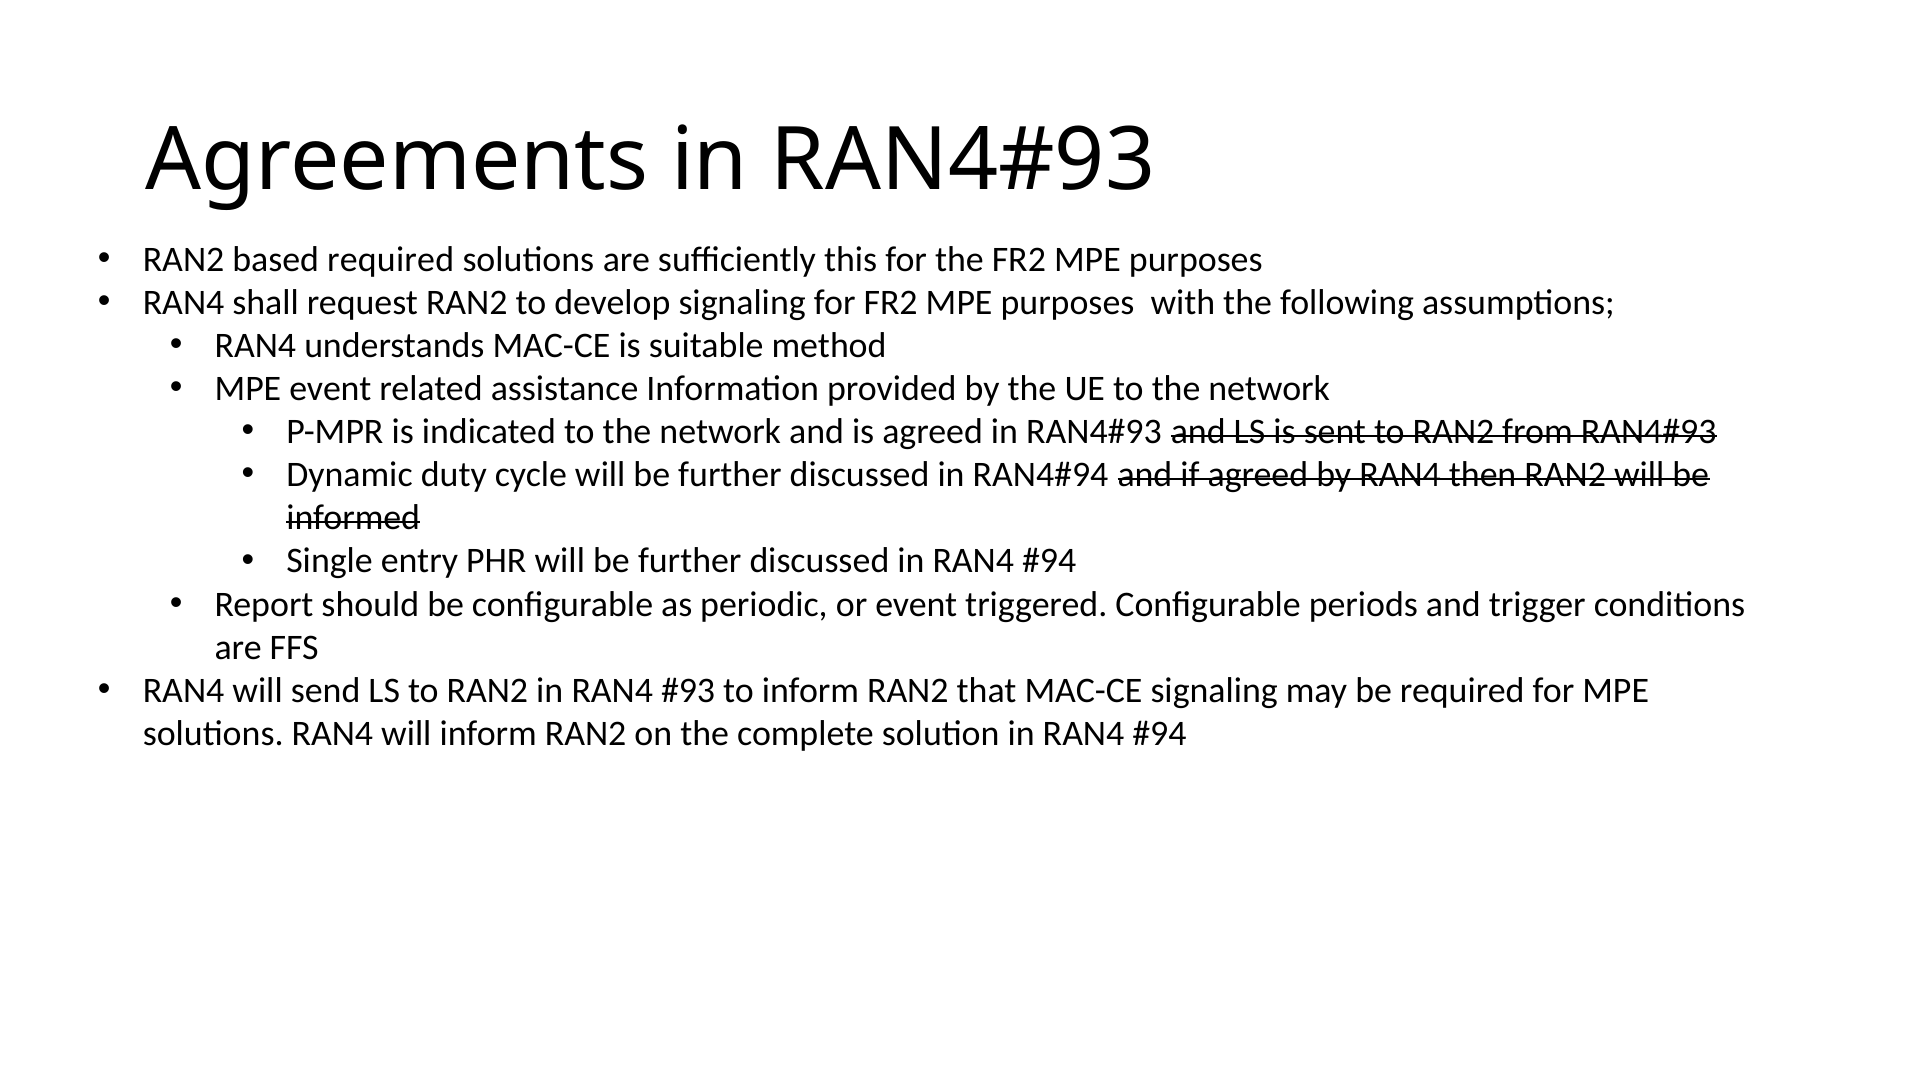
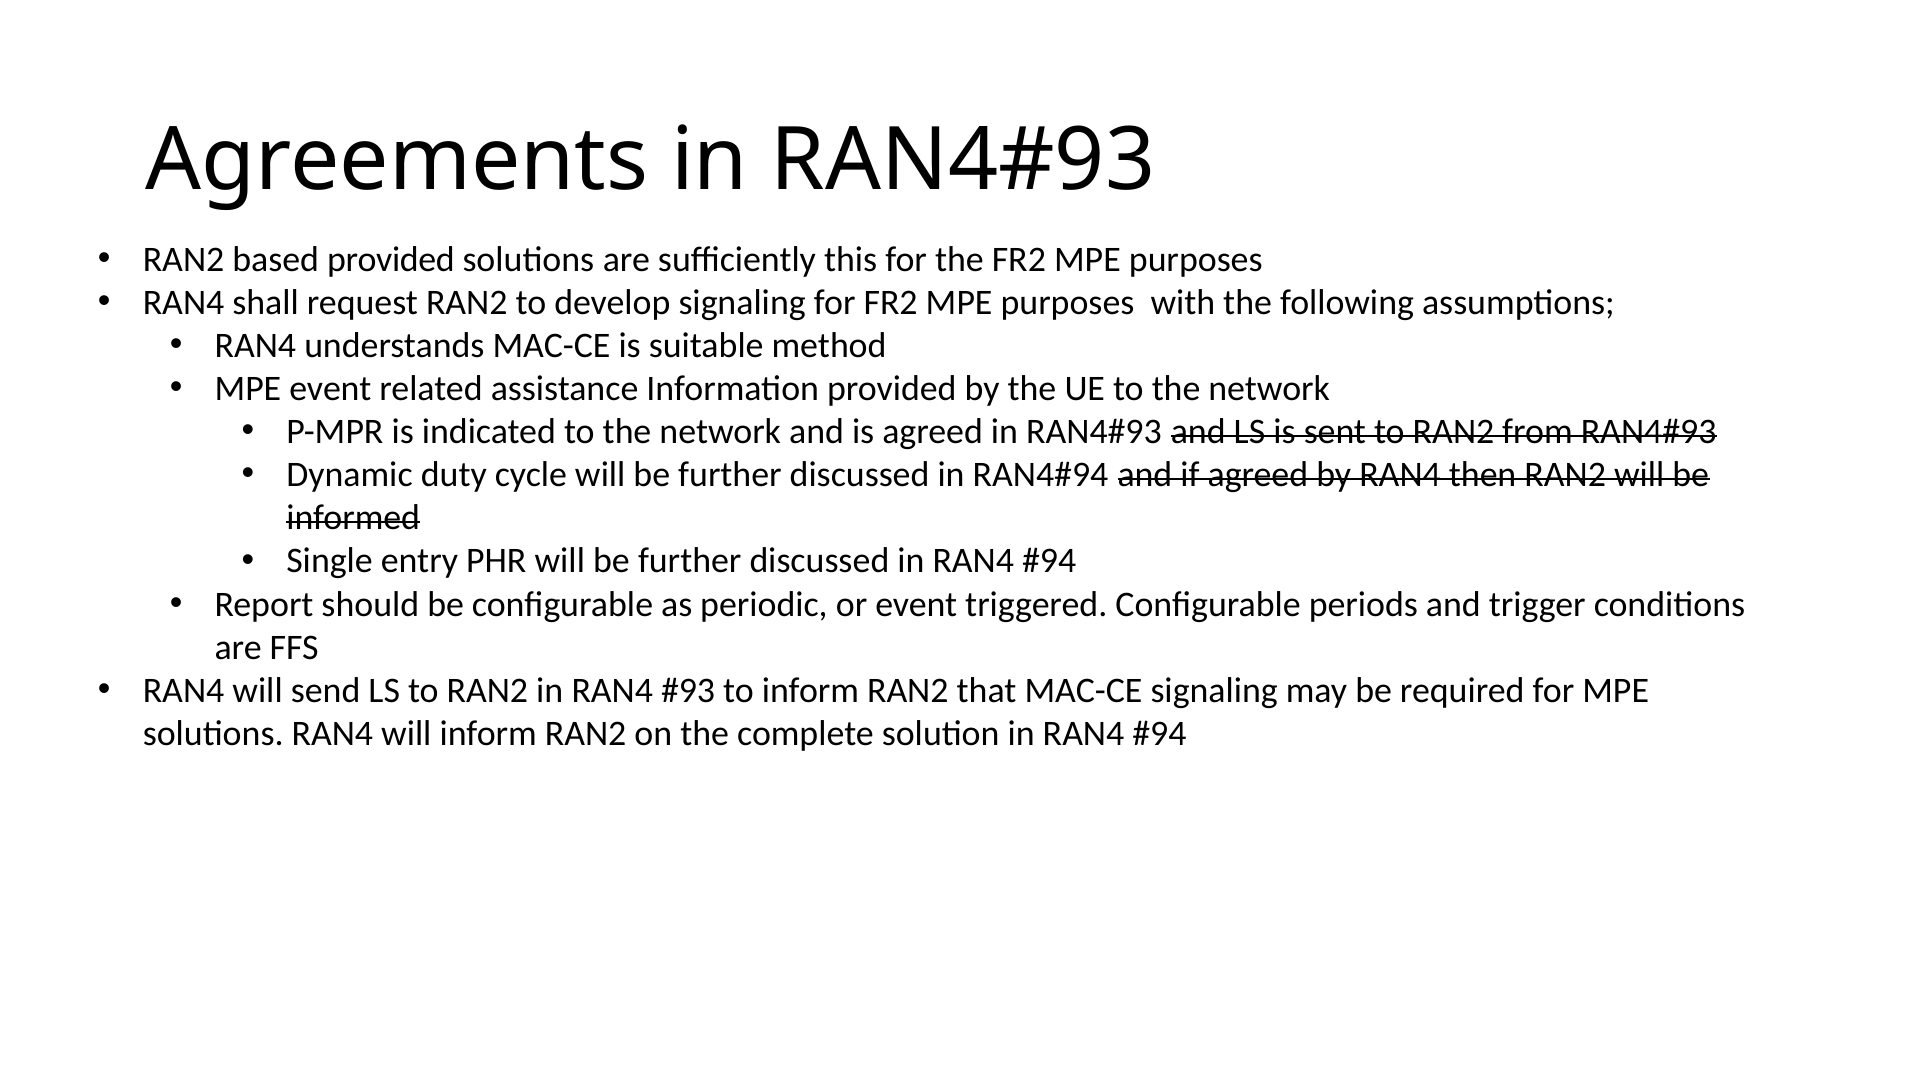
based required: required -> provided (391, 259)
